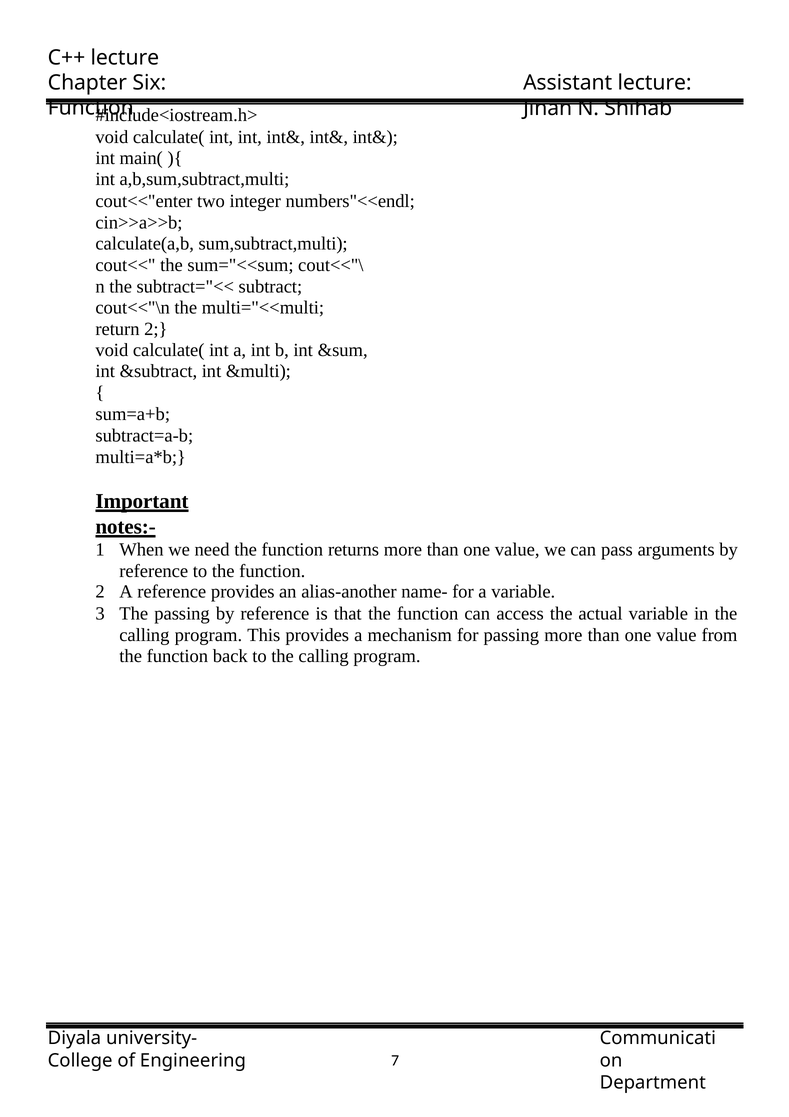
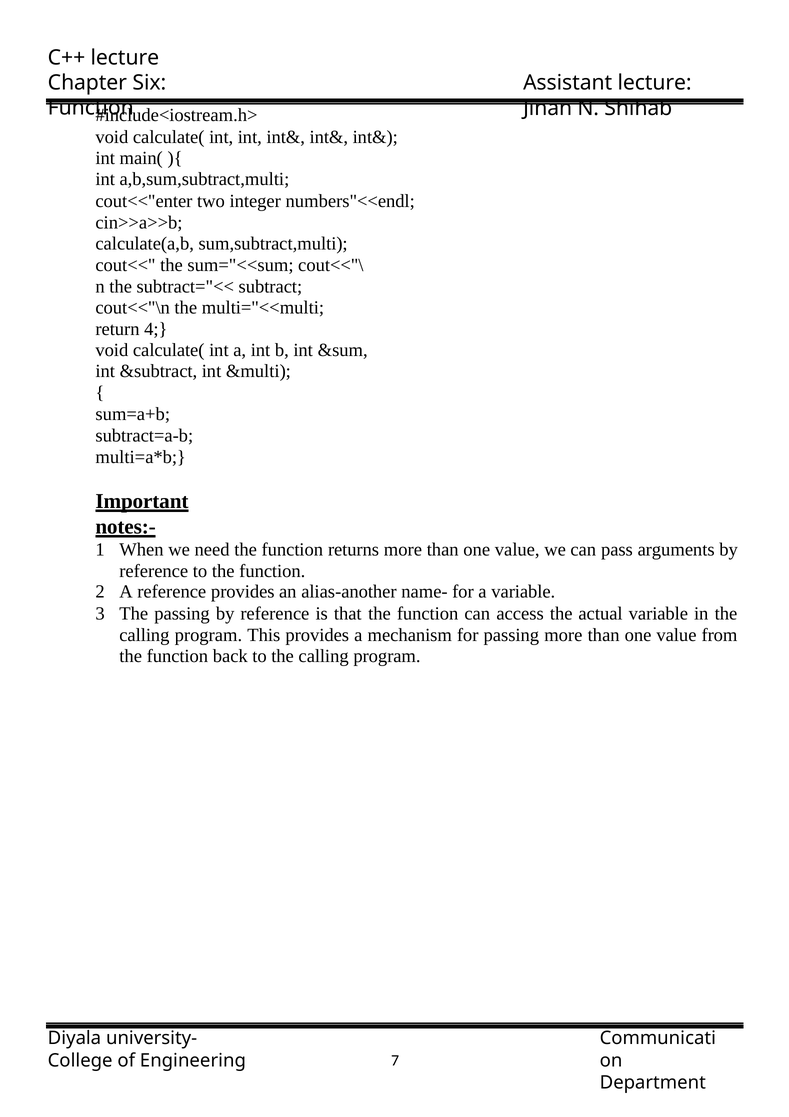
return 2: 2 -> 4 (156, 329)
